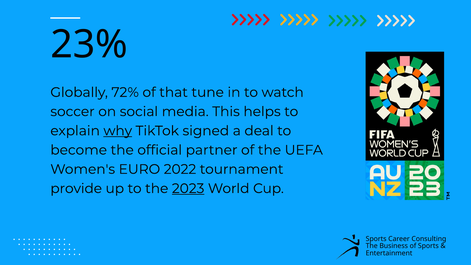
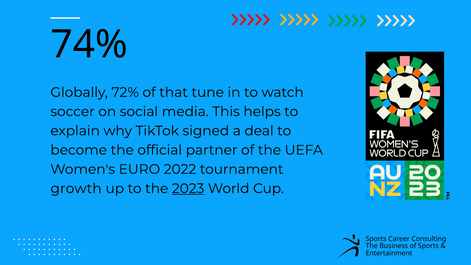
23%: 23% -> 74% (89, 44)
why underline: present -> none (118, 131)
provide: provide -> growth (76, 188)
